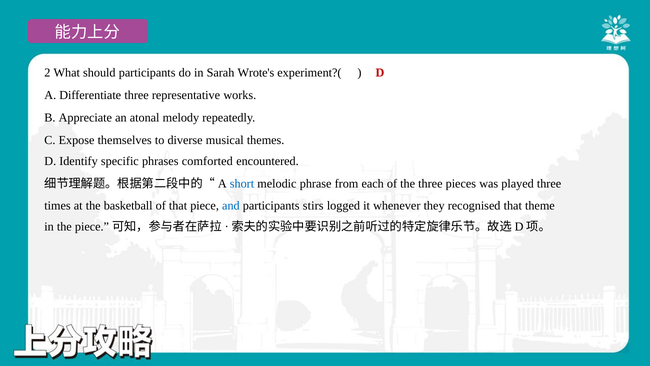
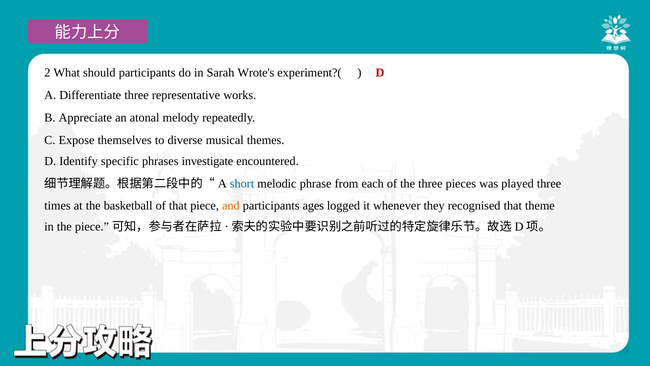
comforted: comforted -> investigate (207, 161)
and colour: blue -> orange (231, 206)
stirs: stirs -> ages (313, 206)
